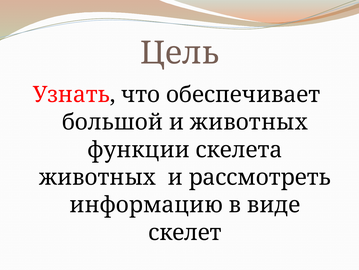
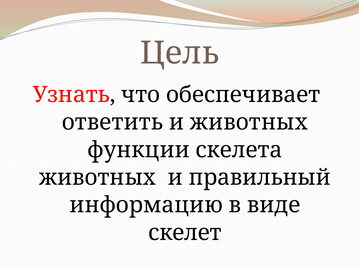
большой: большой -> ответить (112, 122)
рассмотреть: рассмотреть -> правильный (260, 177)
